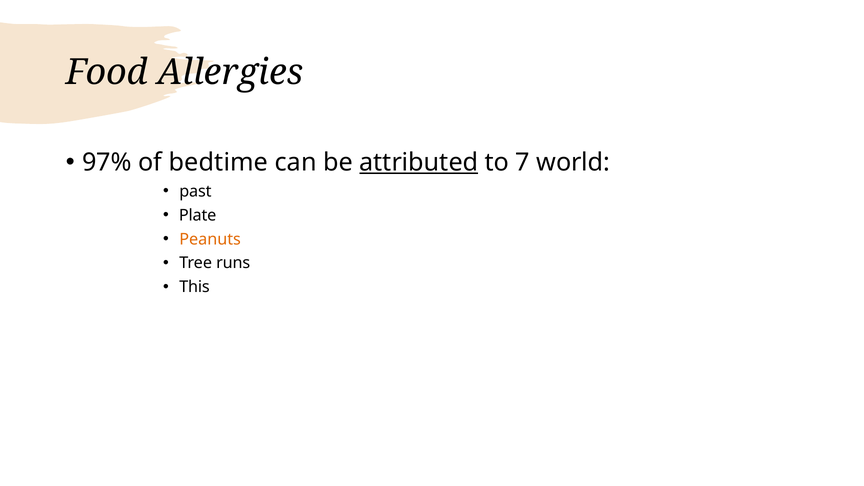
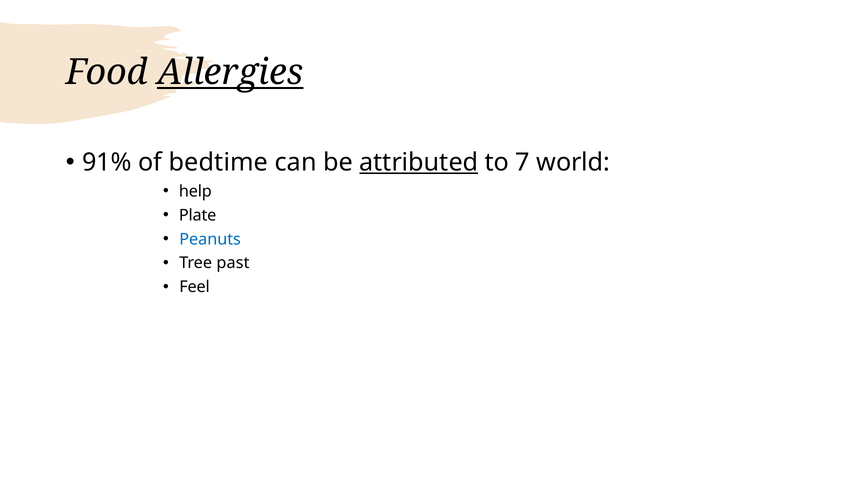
Allergies underline: none -> present (230, 73)
97%: 97% -> 91% (107, 163)
past: past -> help (195, 191)
Peanuts colour: orange -> blue (210, 239)
runs: runs -> past (233, 263)
This: This -> Feel (194, 287)
